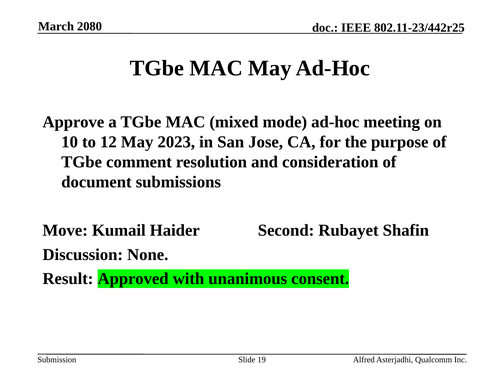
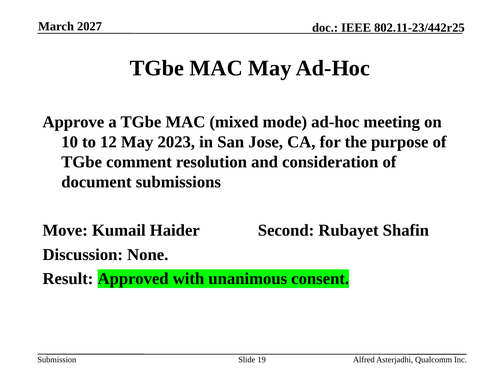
2080: 2080 -> 2027 (90, 27)
